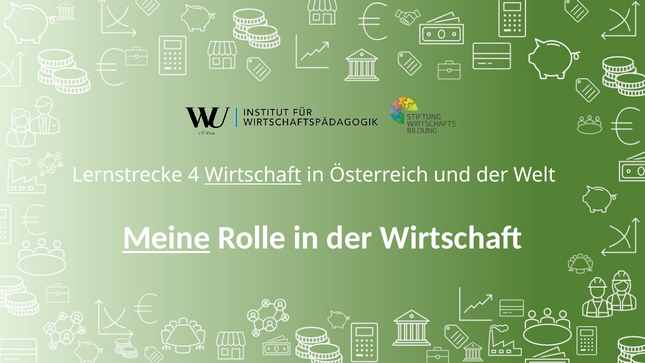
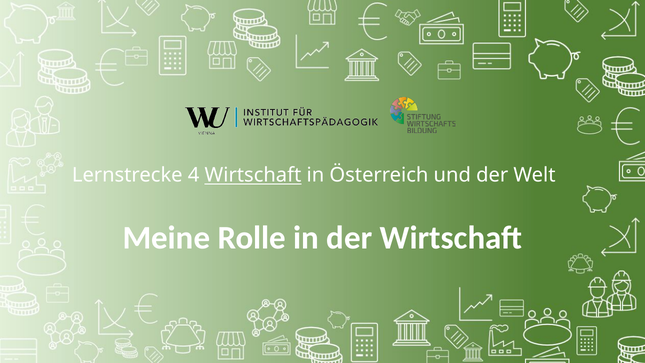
Meine underline: present -> none (166, 238)
